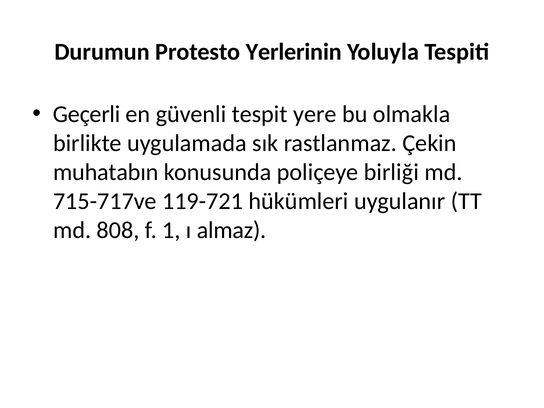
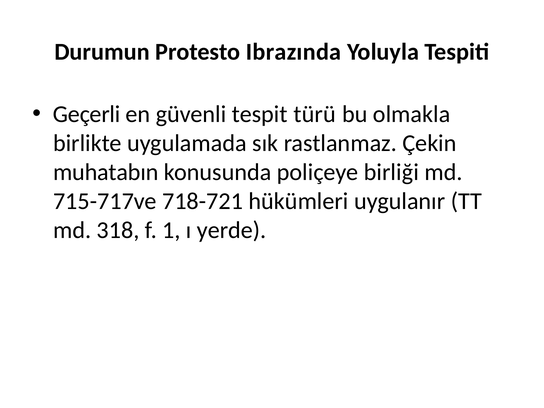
Yerlerinin: Yerlerinin -> Ibrazında (294, 52)
yere: yere -> türü (315, 114)
119-721: 119-721 -> 718-721 (203, 201)
808: 808 -> 318 (118, 230)
almaz: almaz -> yerde (232, 230)
